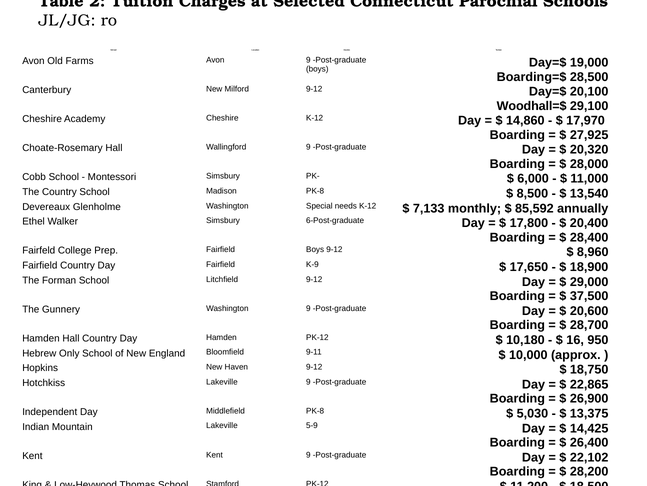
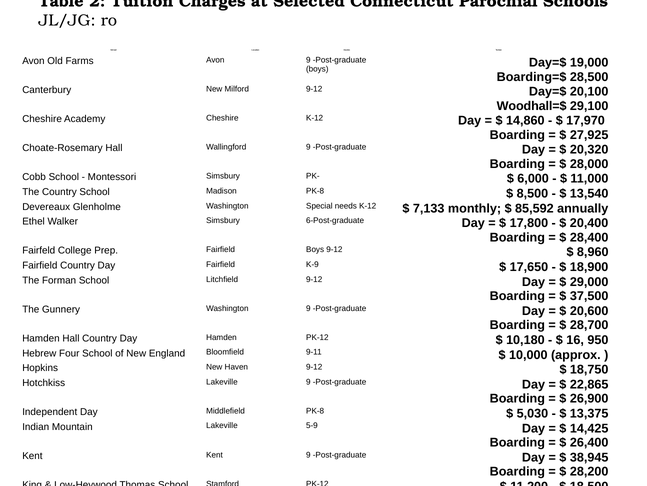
Only: Only -> Four (69, 353)
22,102: 22,102 -> 38,945 (589, 457)
